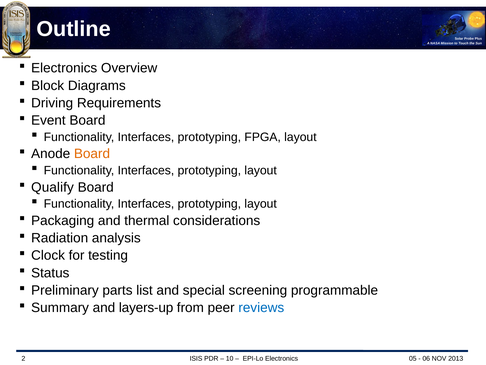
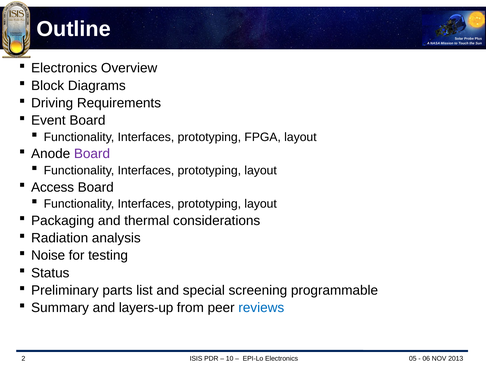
Board colour: orange -> purple (92, 154)
Qualify: Qualify -> Access (53, 187)
Clock: Clock -> Noise (48, 255)
